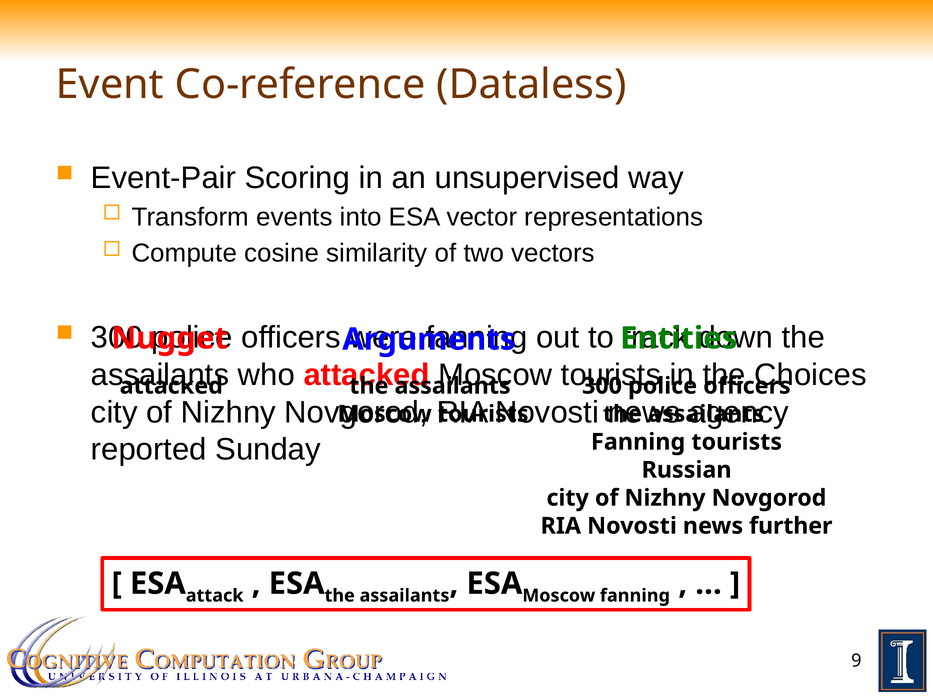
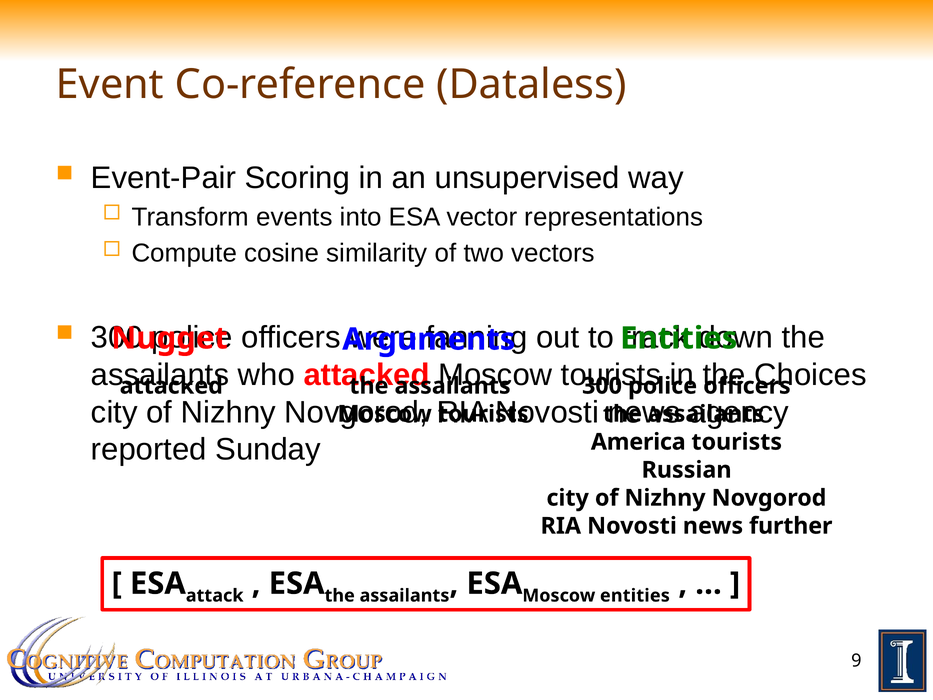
Fanning: Fanning -> America (638, 442)
Moscow fanning: fanning -> entities (635, 595)
